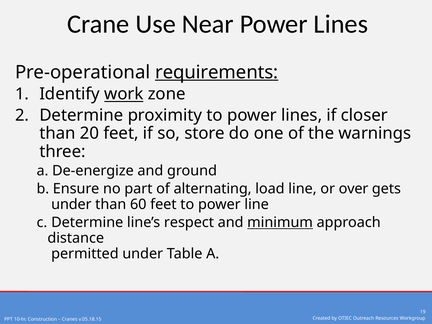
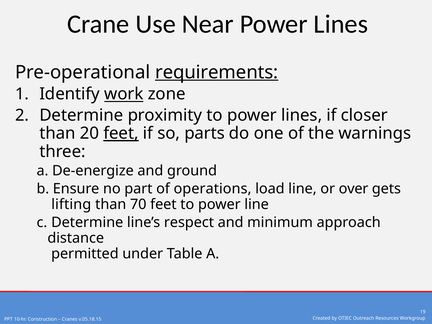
feet underline: none -> present (121, 133)
store: store -> parts (205, 133)
alternating: alternating -> operations (213, 189)
under: under -> lifting (71, 204)
60: 60 -> 70 (138, 204)
minimum underline: present -> none (280, 223)
